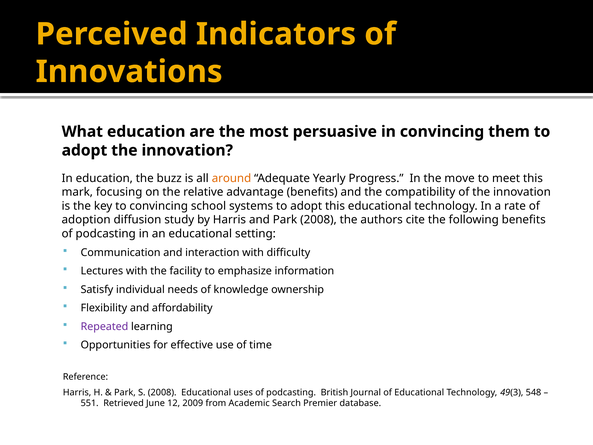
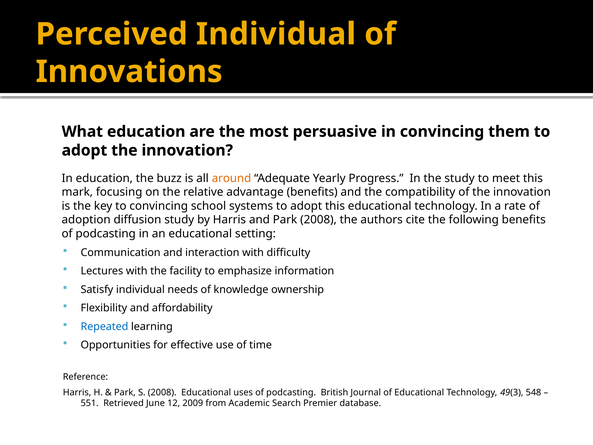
Perceived Indicators: Indicators -> Individual (276, 34)
the move: move -> study (460, 178)
Repeated colour: purple -> blue (104, 326)
